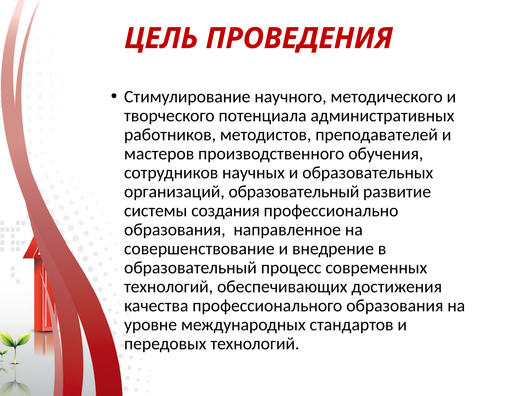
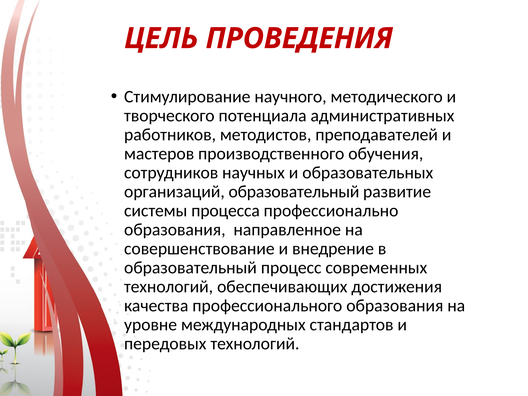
создания: создания -> процесса (226, 211)
